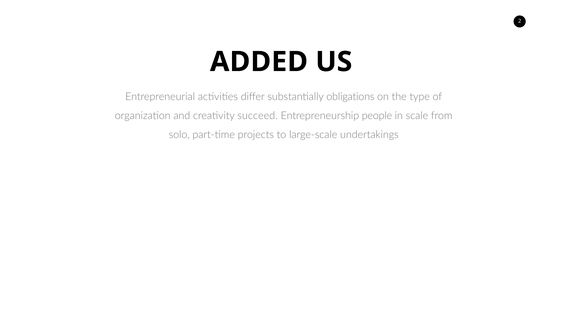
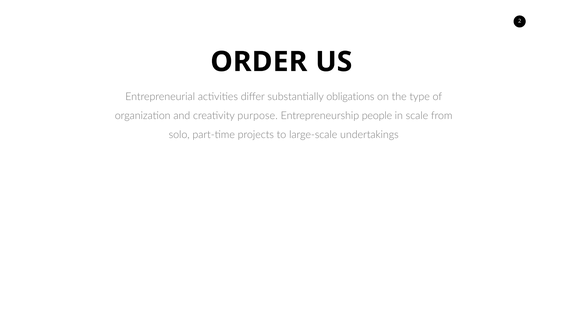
ADDED: ADDED -> ORDER (259, 62)
succeed: succeed -> purpose (258, 116)
